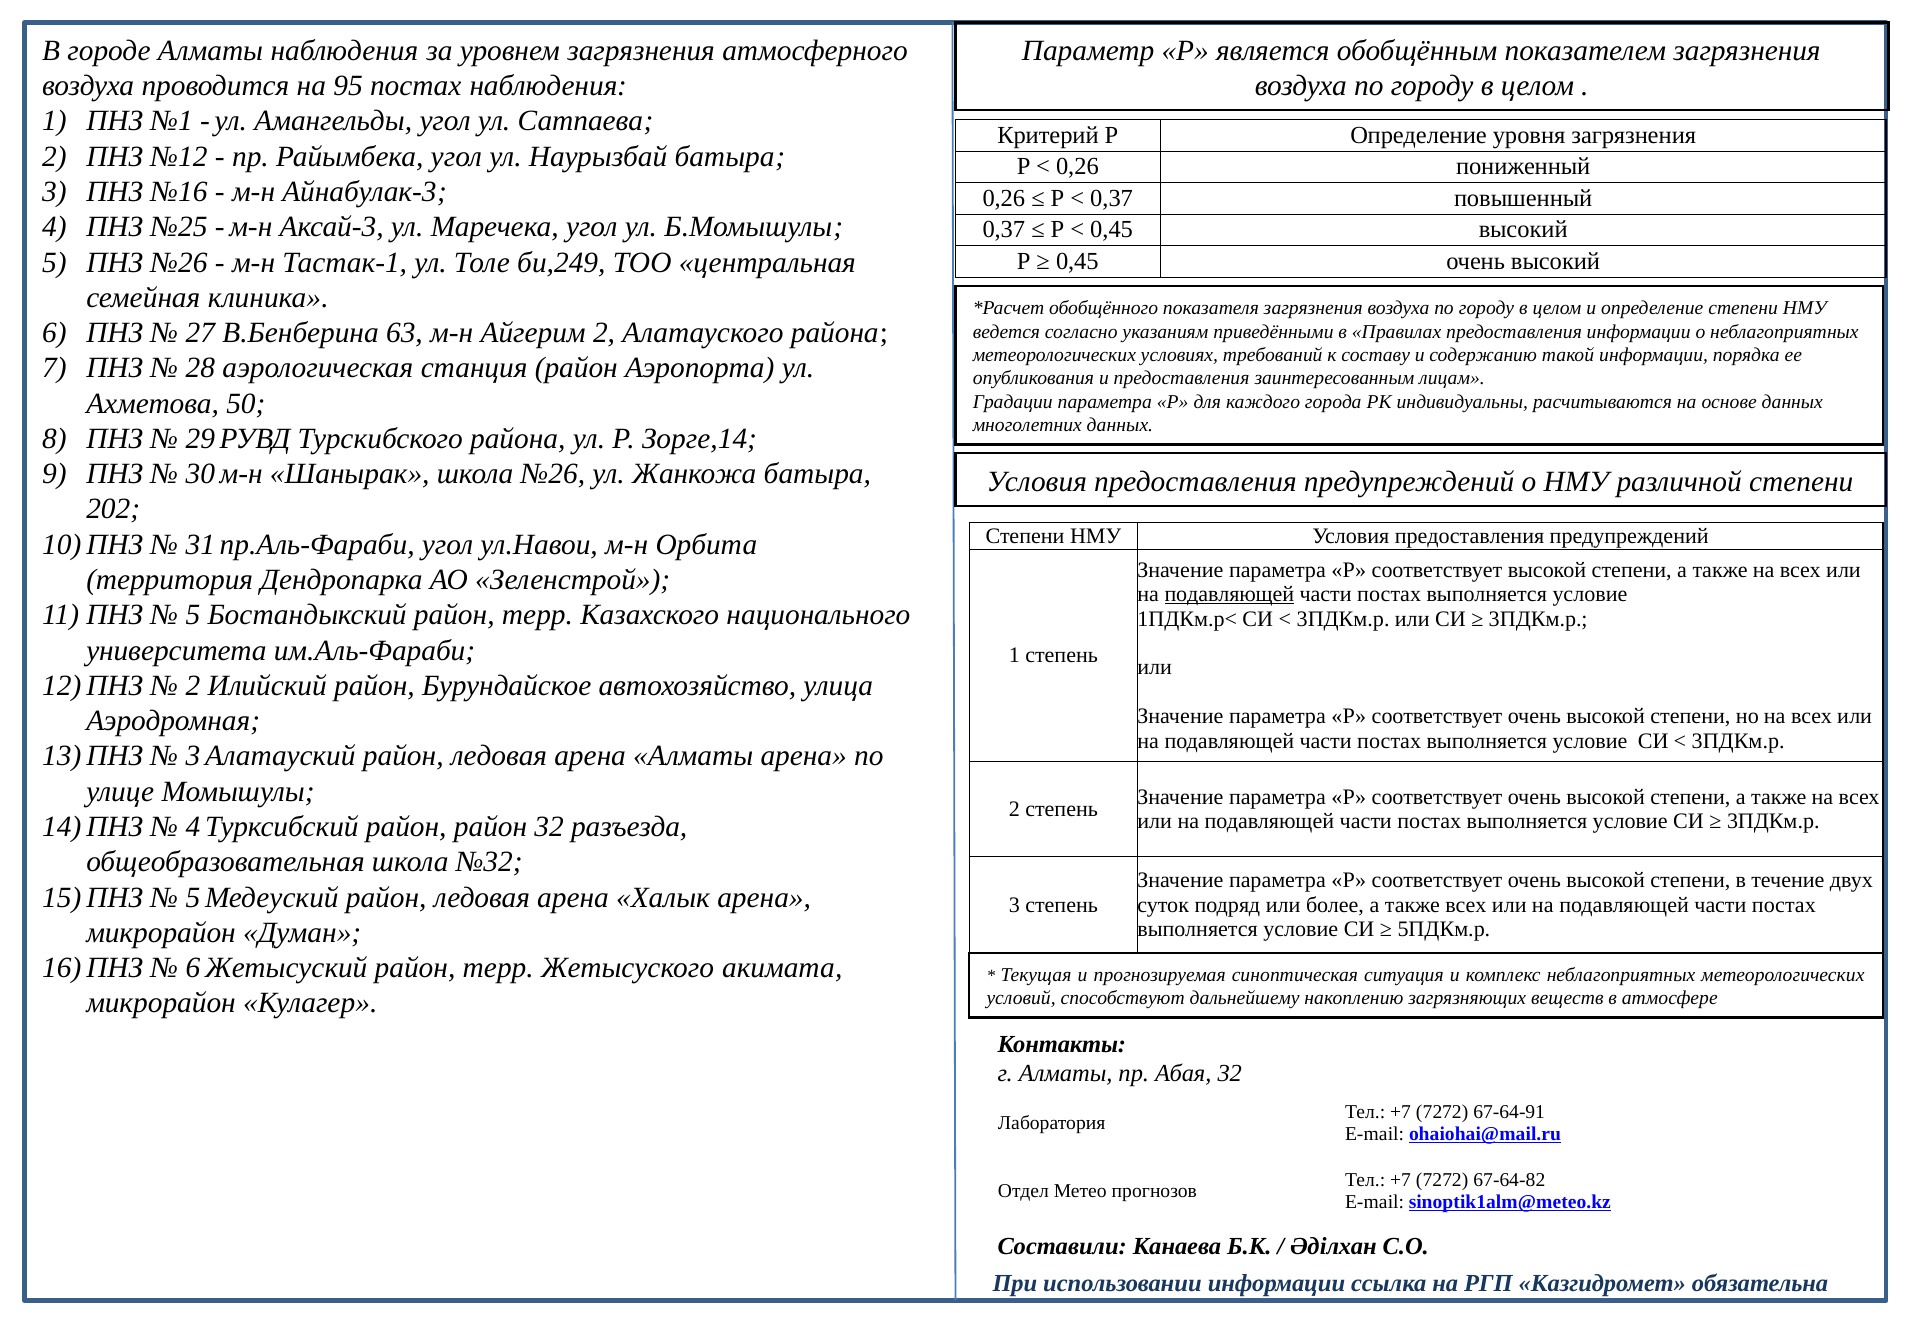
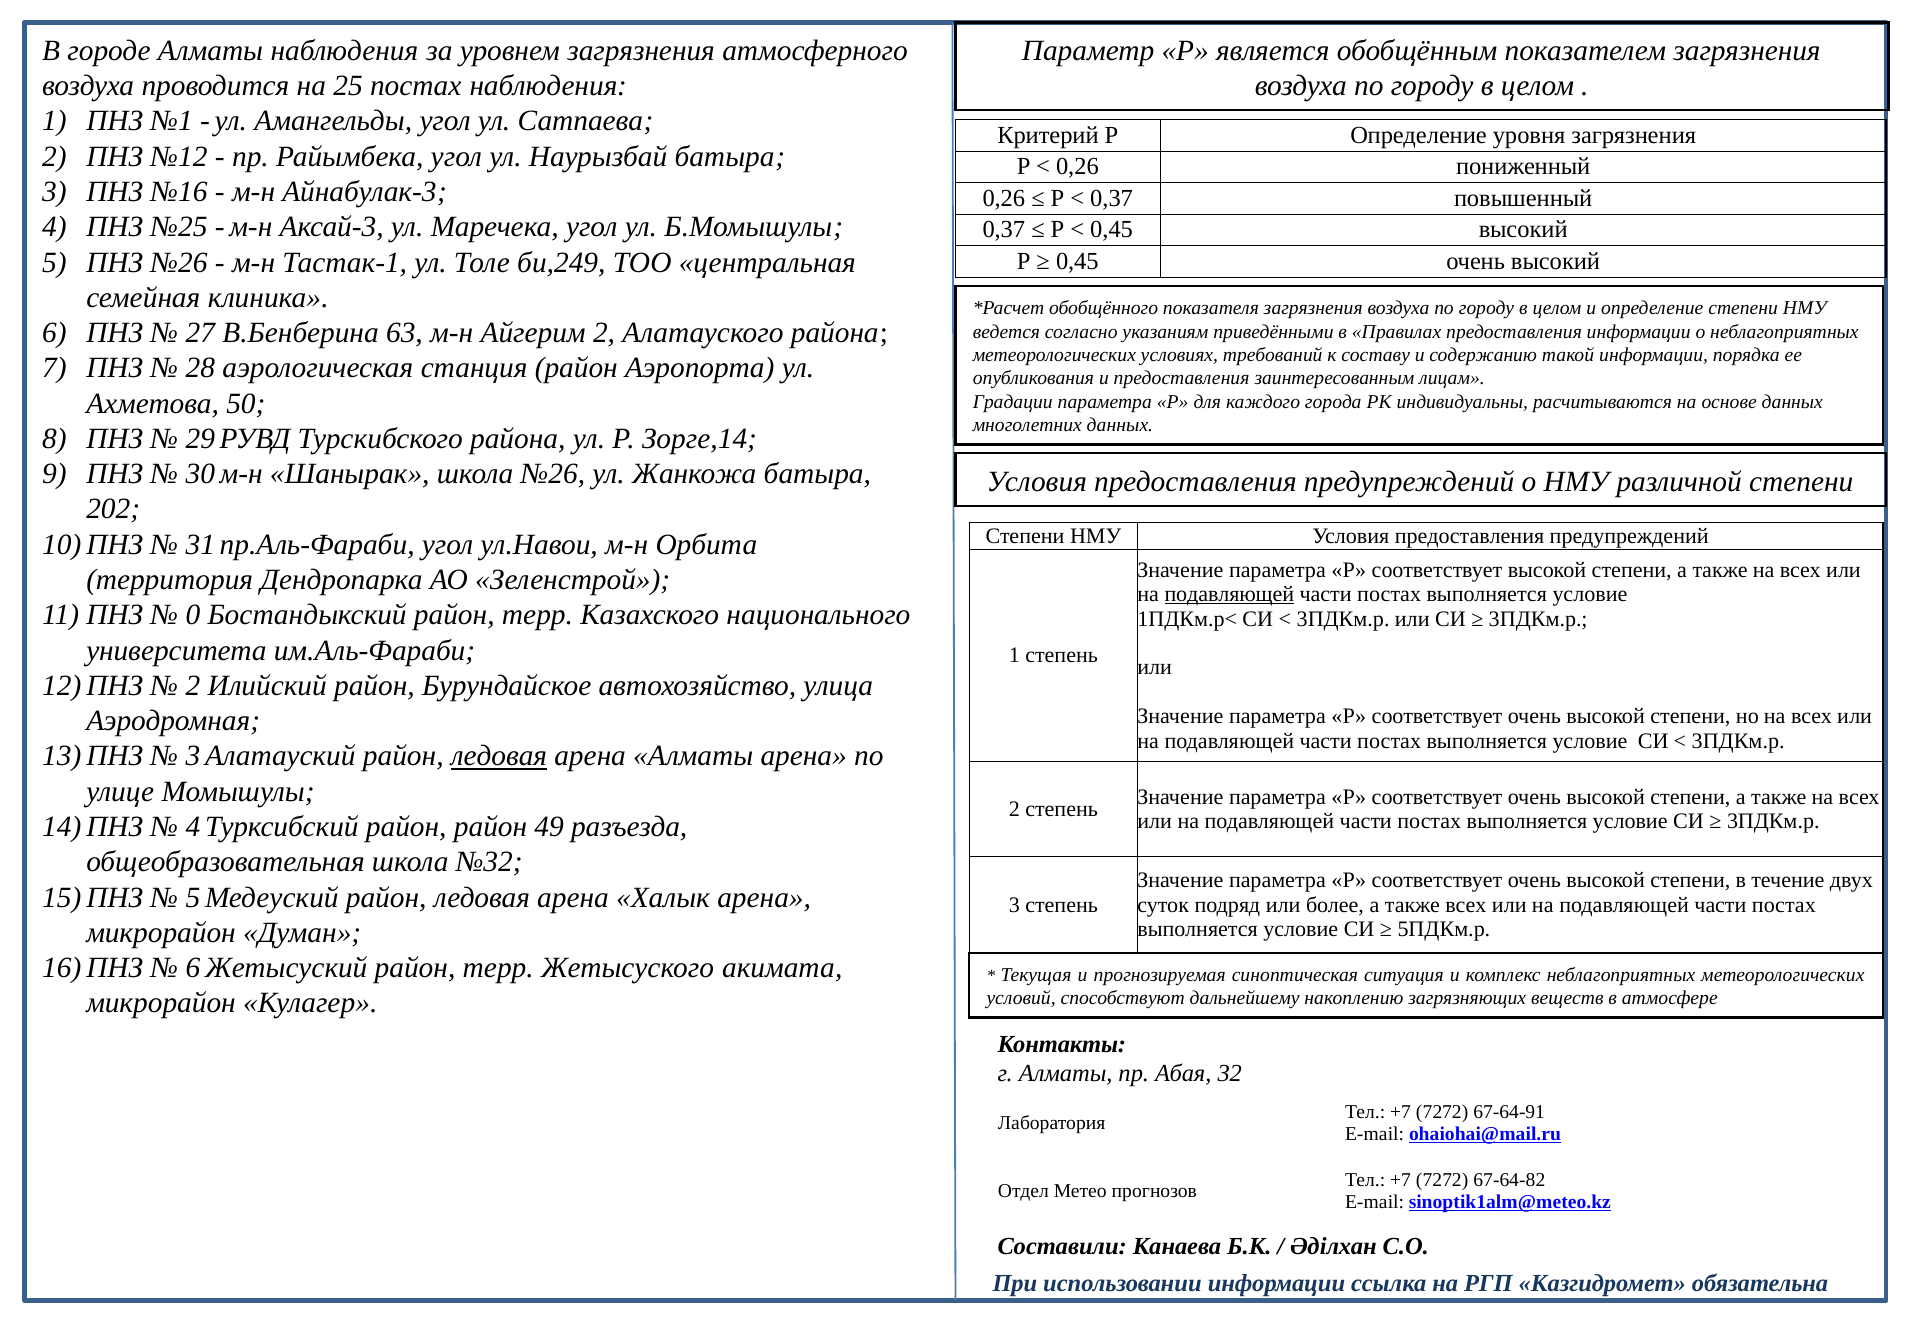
95: 95 -> 25 (348, 86)
5: 5 -> 0 (193, 615)
ледовая underline: none -> present (499, 756)
район 32: 32 -> 49 (549, 827)
